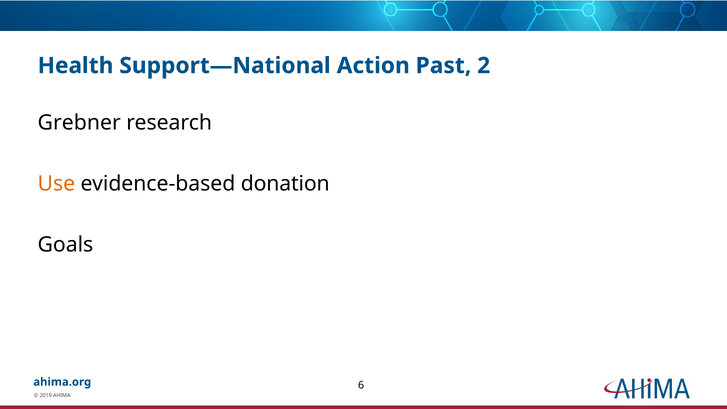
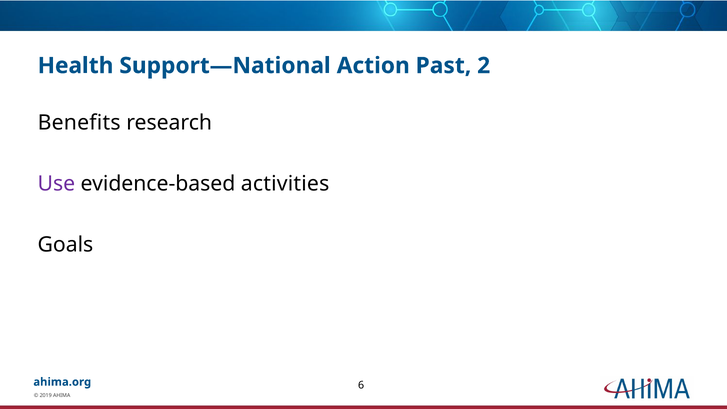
Grebner: Grebner -> Benefits (79, 123)
Use colour: orange -> purple (56, 184)
donation: donation -> activities (285, 184)
